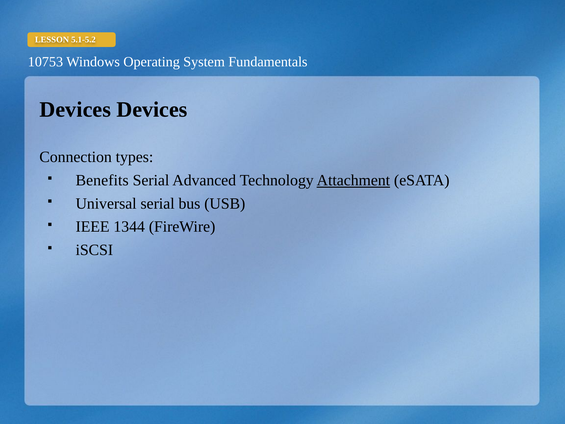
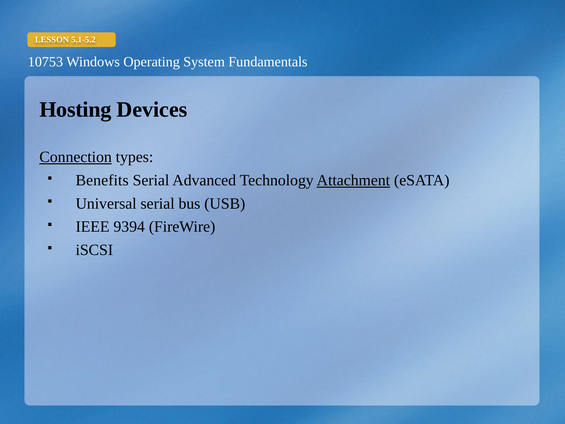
Devices: Devices -> Hosting (75, 109)
Connection underline: none -> present (76, 157)
1344: 1344 -> 9394 (129, 227)
